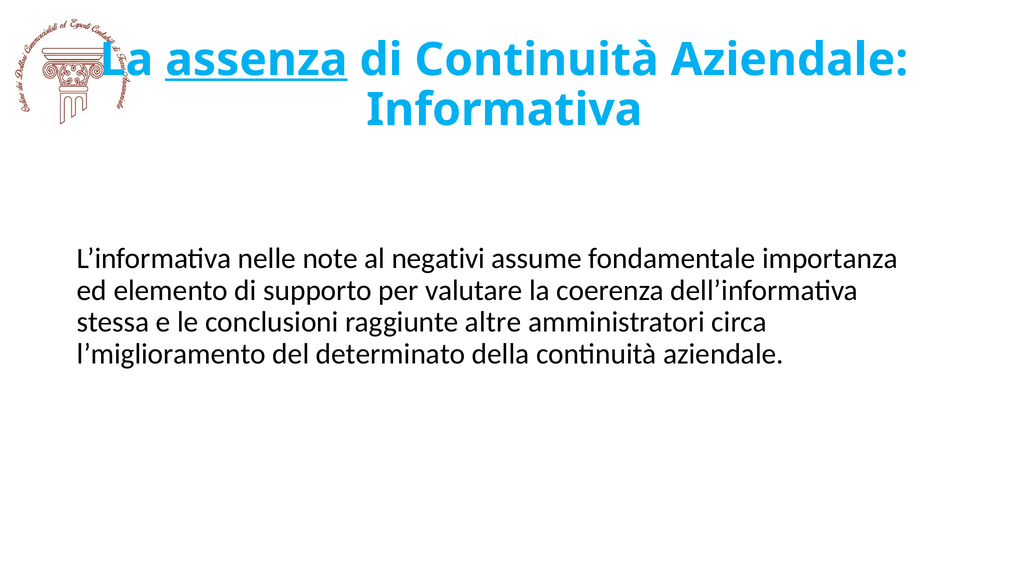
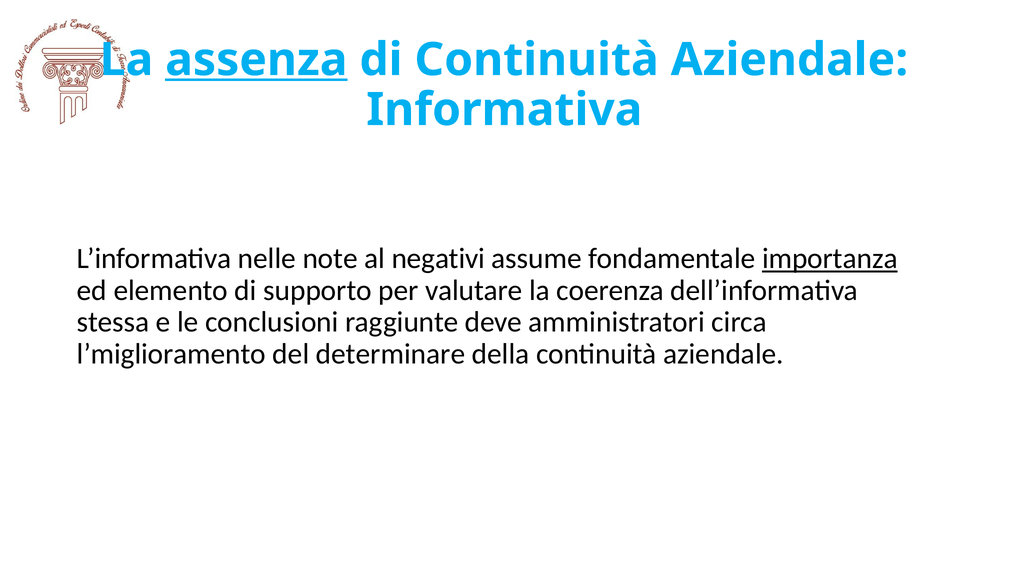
importanza underline: none -> present (830, 259)
altre: altre -> deve (494, 322)
determinato: determinato -> determinare (391, 354)
